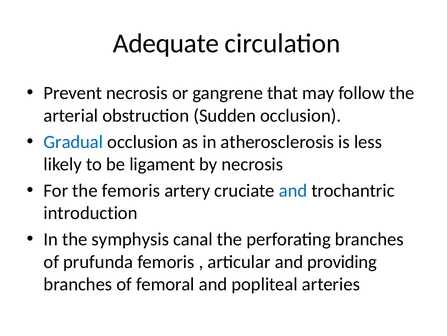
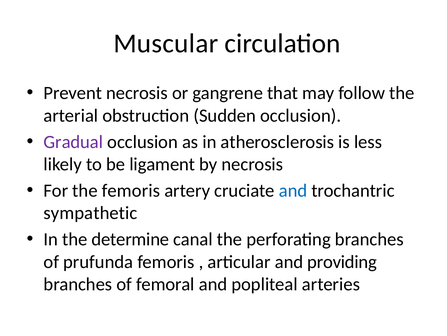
Adequate: Adequate -> Muscular (166, 43)
Gradual colour: blue -> purple (73, 142)
introduction: introduction -> sympathetic (91, 213)
symphysis: symphysis -> determine (130, 239)
